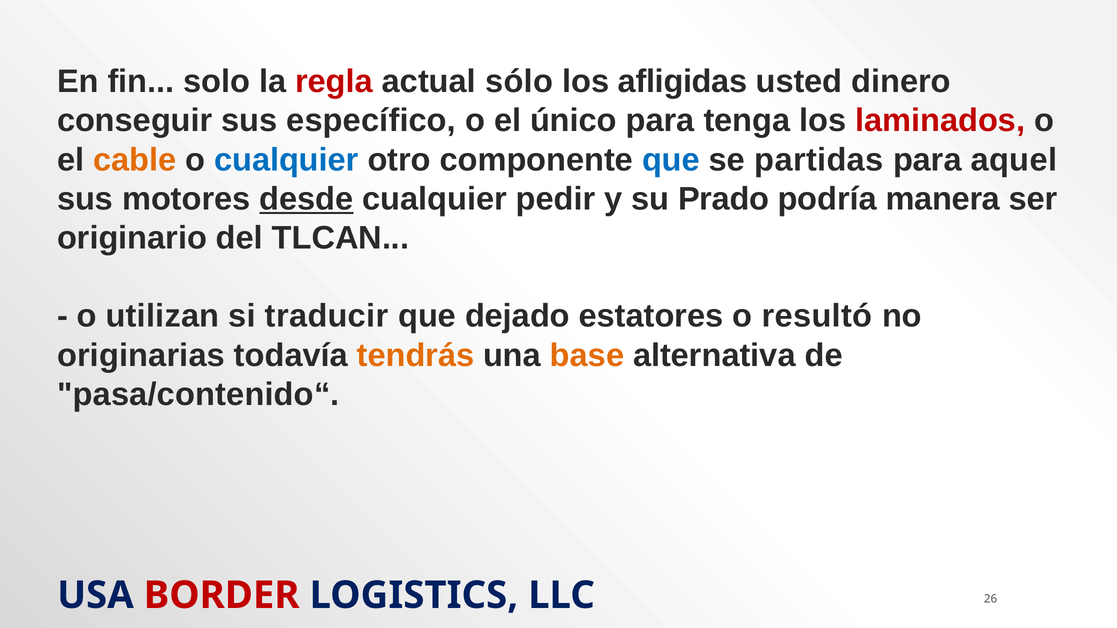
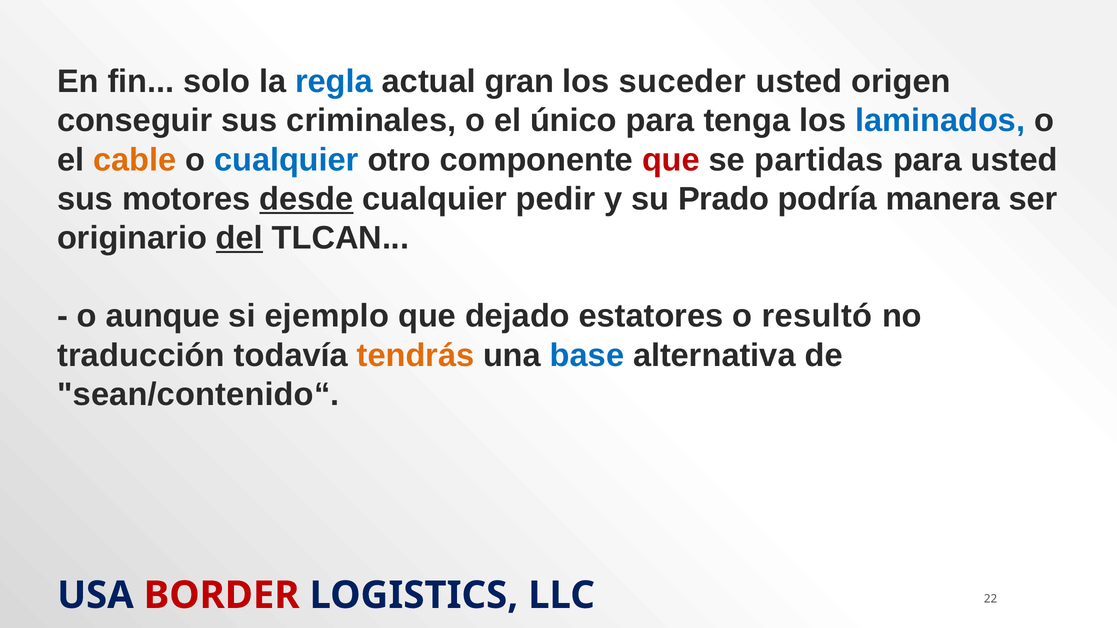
regla colour: red -> blue (334, 82)
sólo: sólo -> gran (519, 82)
afligidas: afligidas -> suceder (682, 82)
dinero: dinero -> origen (901, 82)
específico: específico -> criminales (371, 121)
laminados colour: red -> blue (940, 121)
que colour: blue -> red (671, 160)
para aquel: aquel -> usted (1014, 160)
del underline: none -> present (239, 238)
utilizan: utilizan -> aunque (163, 316)
traducir: traducir -> ejemplo (327, 316)
originarias: originarias -> traducción (141, 355)
base colour: orange -> blue (587, 355)
pasa/contenido“: pasa/contenido“ -> sean/contenido“ (198, 395)
26: 26 -> 22 (991, 599)
